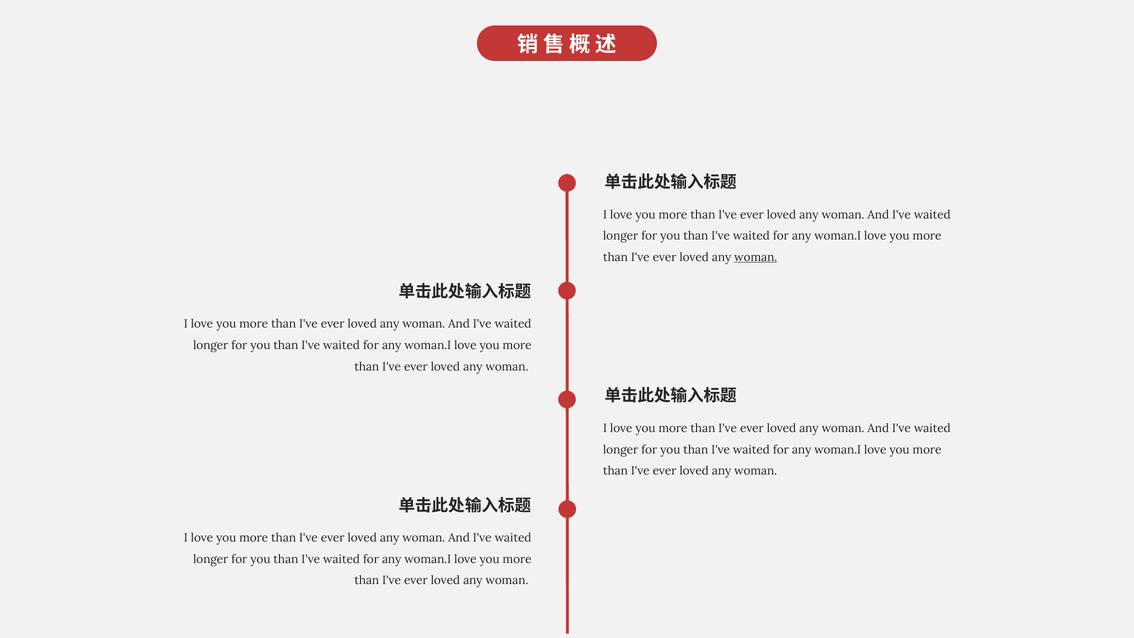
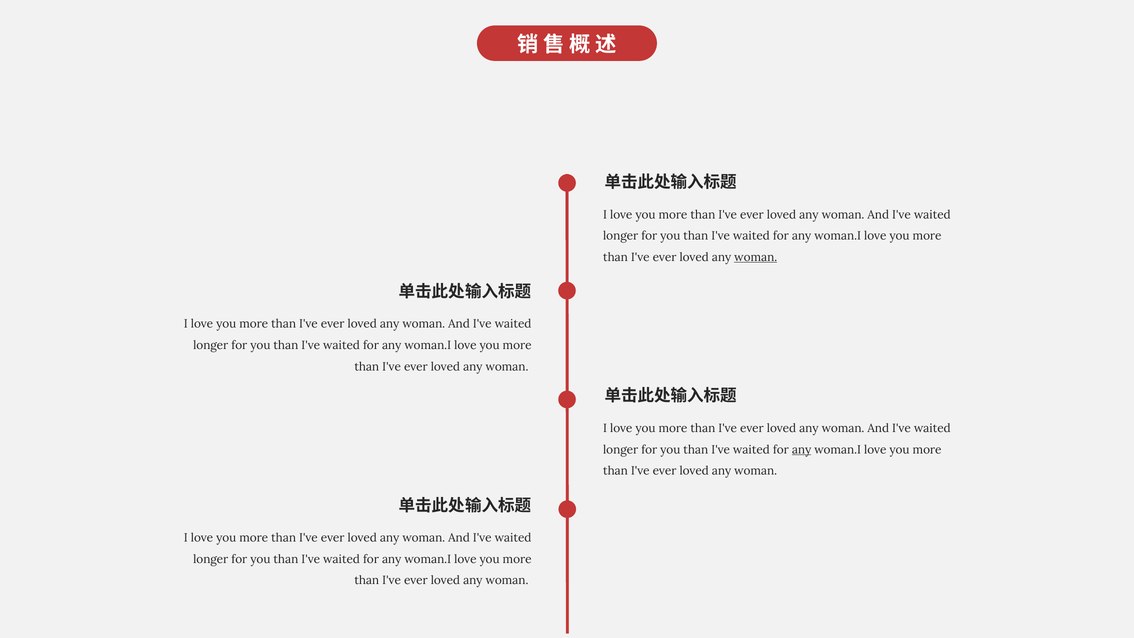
any underline: none -> present (802, 450)
